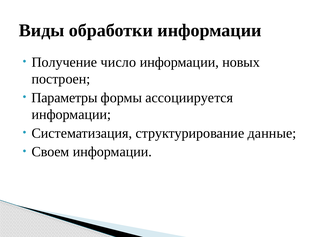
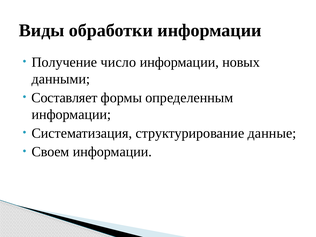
построен: построен -> данными (61, 79)
Параметры: Параметры -> Составляет (64, 98)
ассоциируется: ассоциируется -> определенным (189, 98)
